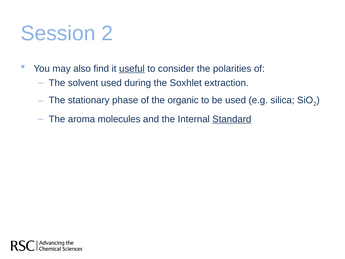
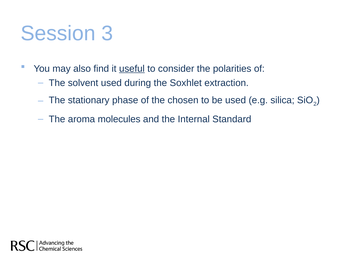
Session 2: 2 -> 3 (107, 33)
organic: organic -> chosen (183, 100)
Standard underline: present -> none (232, 119)
